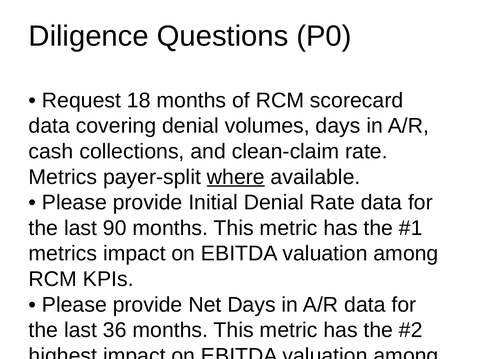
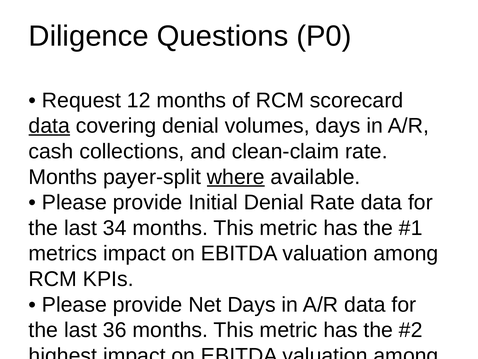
18: 18 -> 12 (139, 100)
data underline: none -> present (49, 126)
Metrics: Metrics -> Months (63, 177)
90: 90 -> 34 (115, 228)
